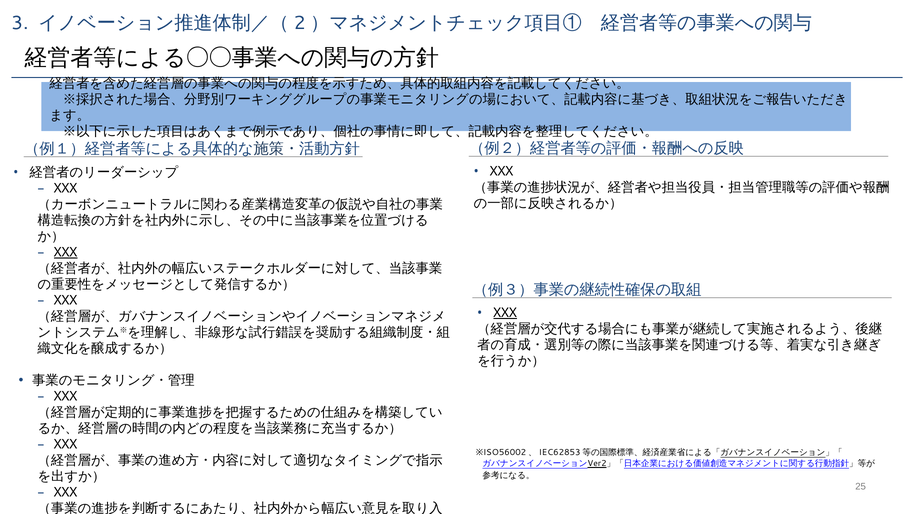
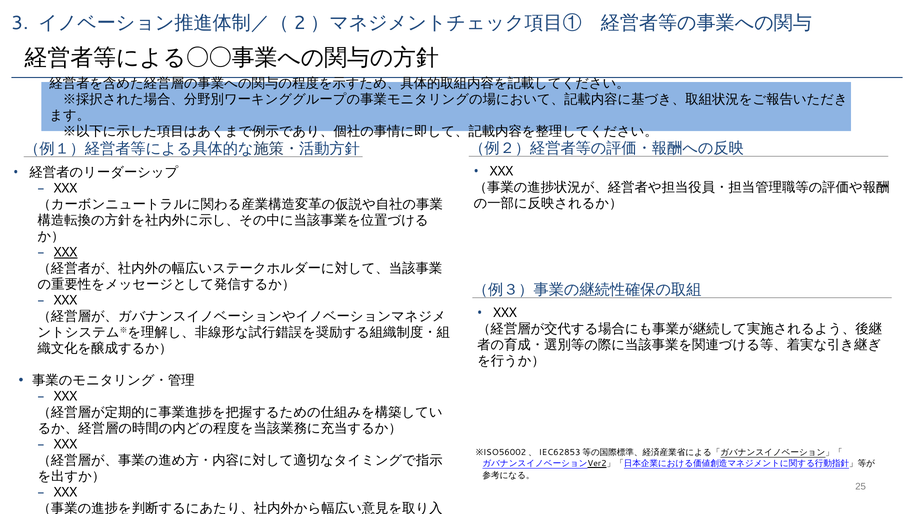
XXX underline: present -> none (505, 313)
